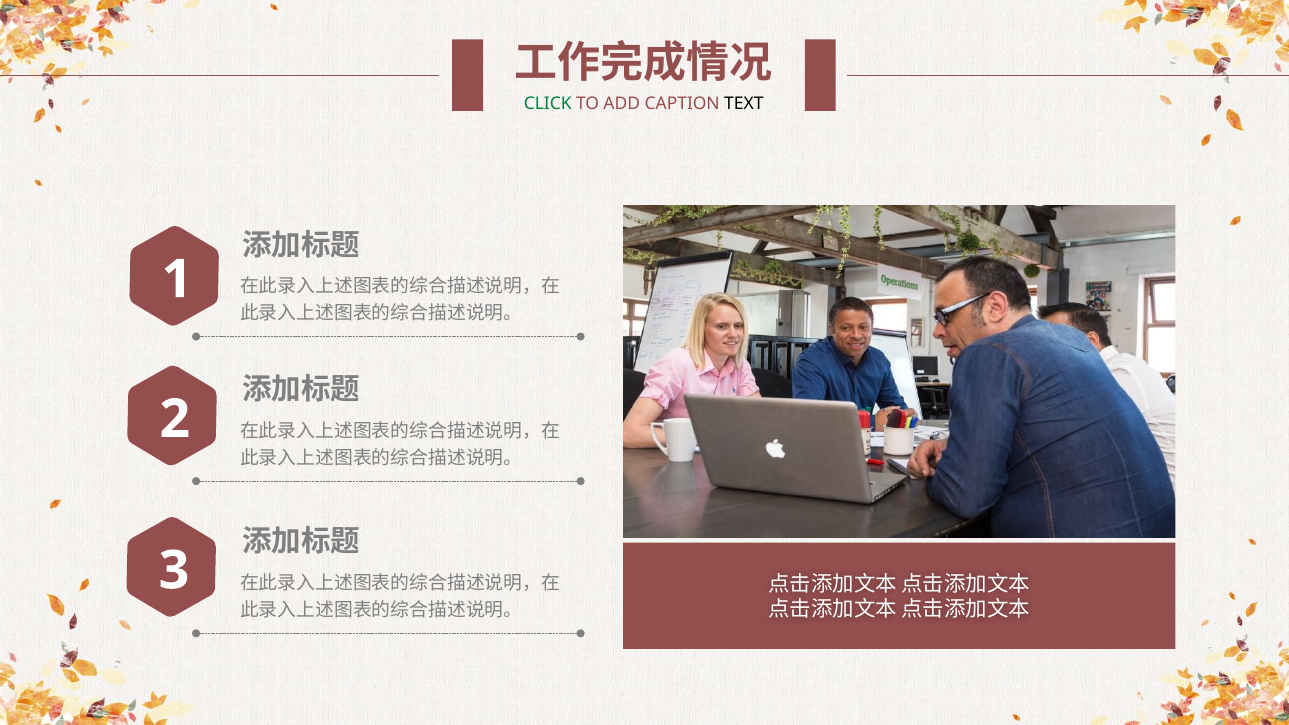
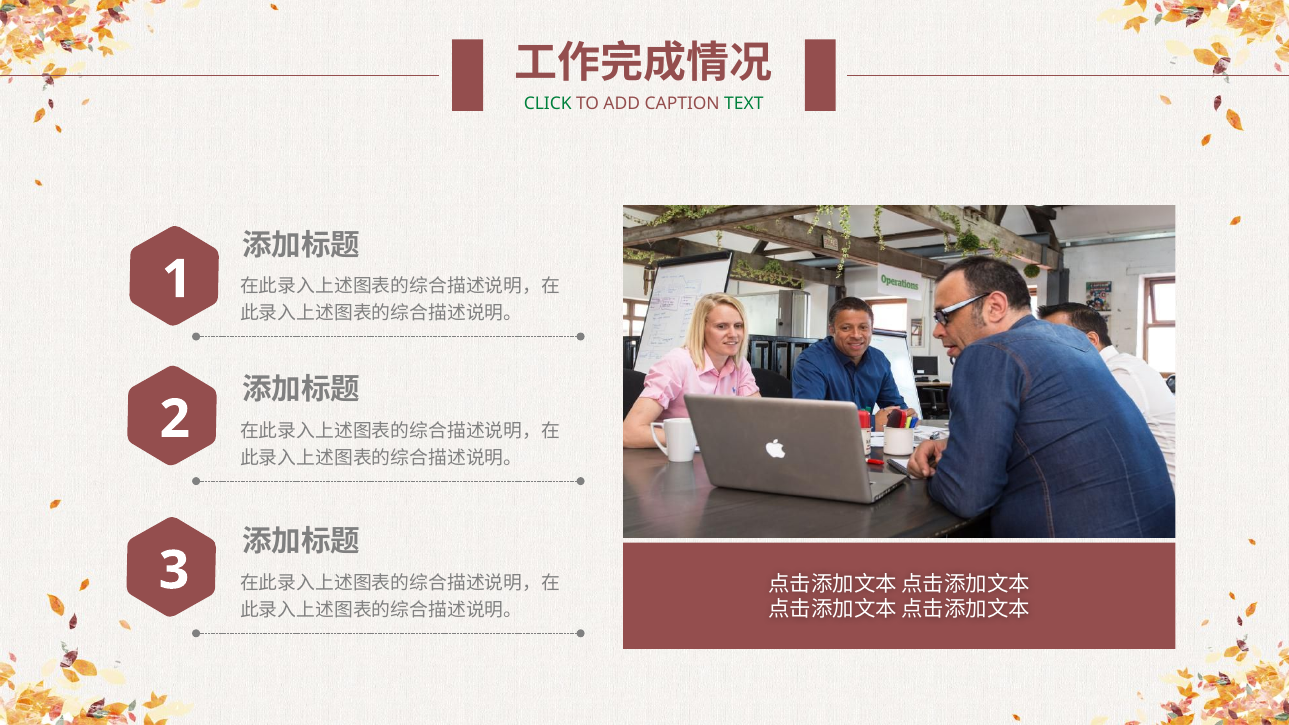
TEXT colour: black -> green (744, 104)
